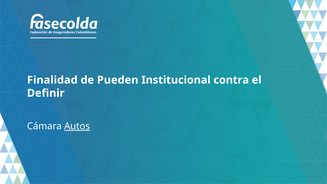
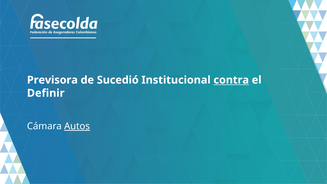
Finalidad: Finalidad -> Previsora (52, 80)
Pueden: Pueden -> Sucedió (118, 80)
contra underline: none -> present (231, 80)
